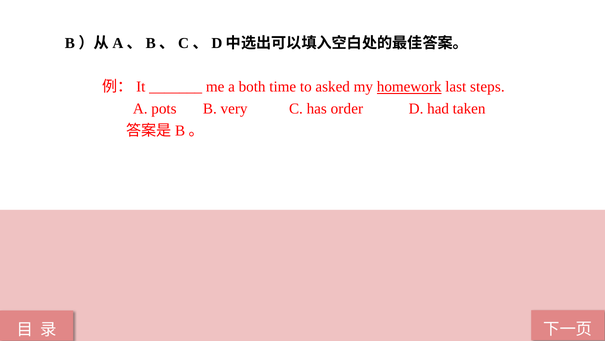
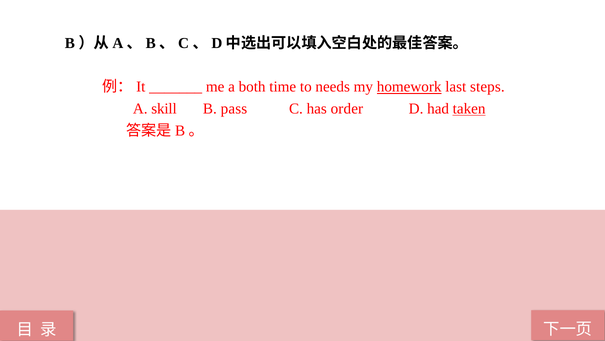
asked: asked -> needs (333, 87)
pots: pots -> skill (164, 109)
very: very -> pass (234, 109)
taken underline: none -> present (469, 109)
